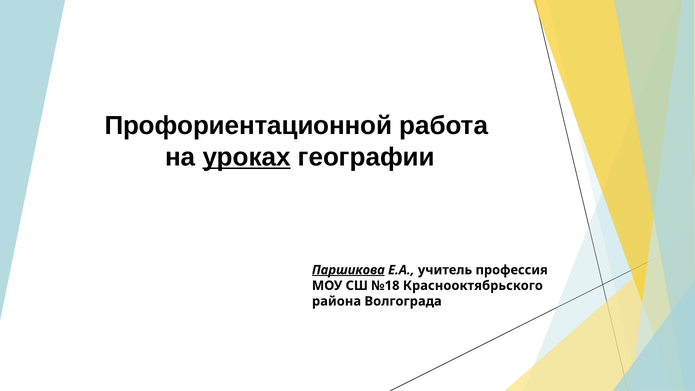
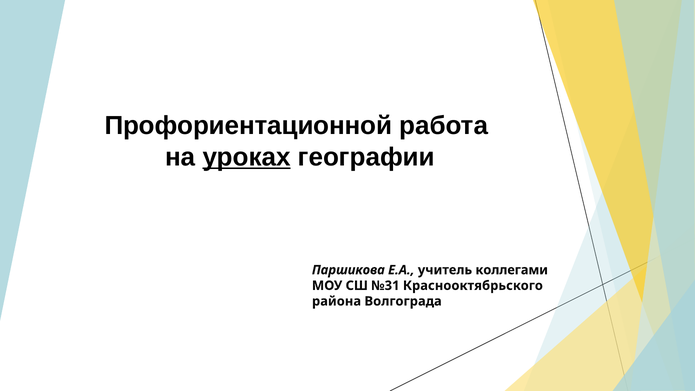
Паршикова underline: present -> none (348, 270)
профессия: профессия -> коллегами (512, 270)
№18: №18 -> №31 (385, 286)
